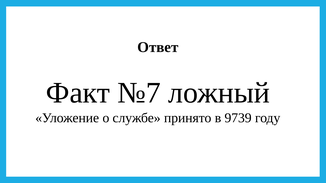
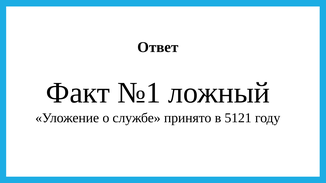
№7: №7 -> №1 (139, 93)
9739: 9739 -> 5121 (238, 118)
